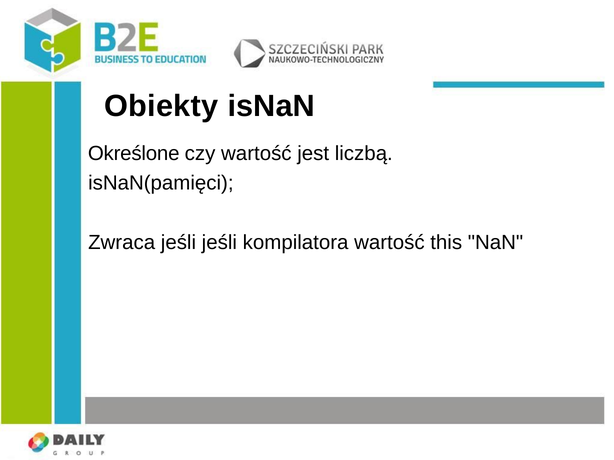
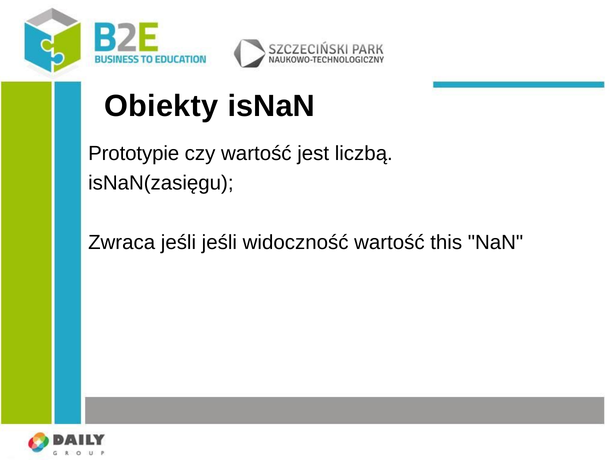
Określone: Określone -> Prototypie (134, 154)
isNaN(pamięci: isNaN(pamięci -> isNaN(zasięgu (161, 183)
kompilatora: kompilatora -> widoczność (296, 243)
